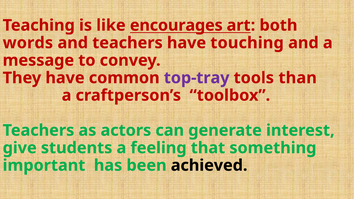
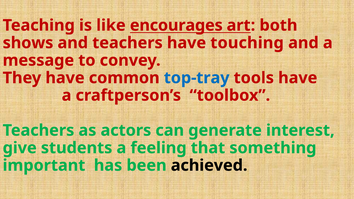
words: words -> shows (28, 43)
top-tray colour: purple -> blue (197, 78)
tools than: than -> have (298, 78)
